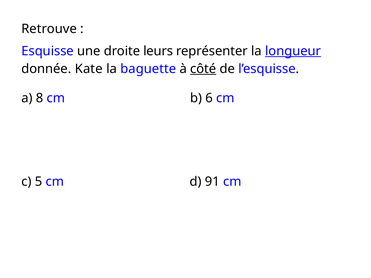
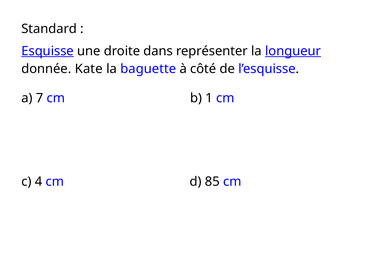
Retrouve: Retrouve -> Standard (49, 29)
Esquisse underline: none -> present (48, 51)
leurs: leurs -> dans (158, 51)
côté underline: present -> none (203, 69)
8: 8 -> 7 (40, 98)
6: 6 -> 1 (209, 98)
5: 5 -> 4 (39, 182)
91: 91 -> 85 (212, 182)
